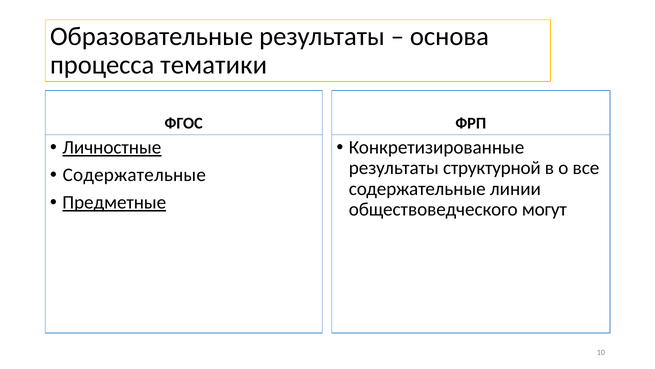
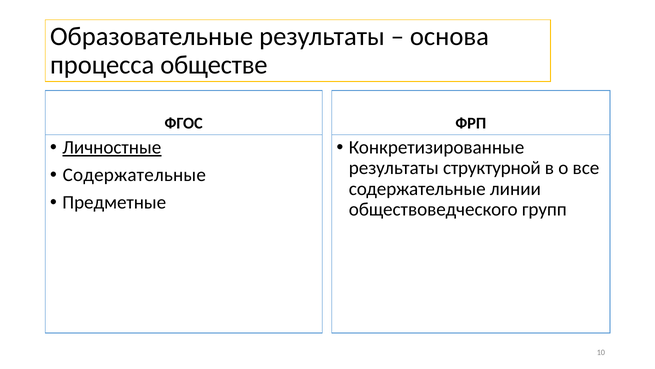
тематики: тематики -> обществе (214, 65)
Предметные underline: present -> none (114, 202)
могут: могут -> групп (544, 209)
